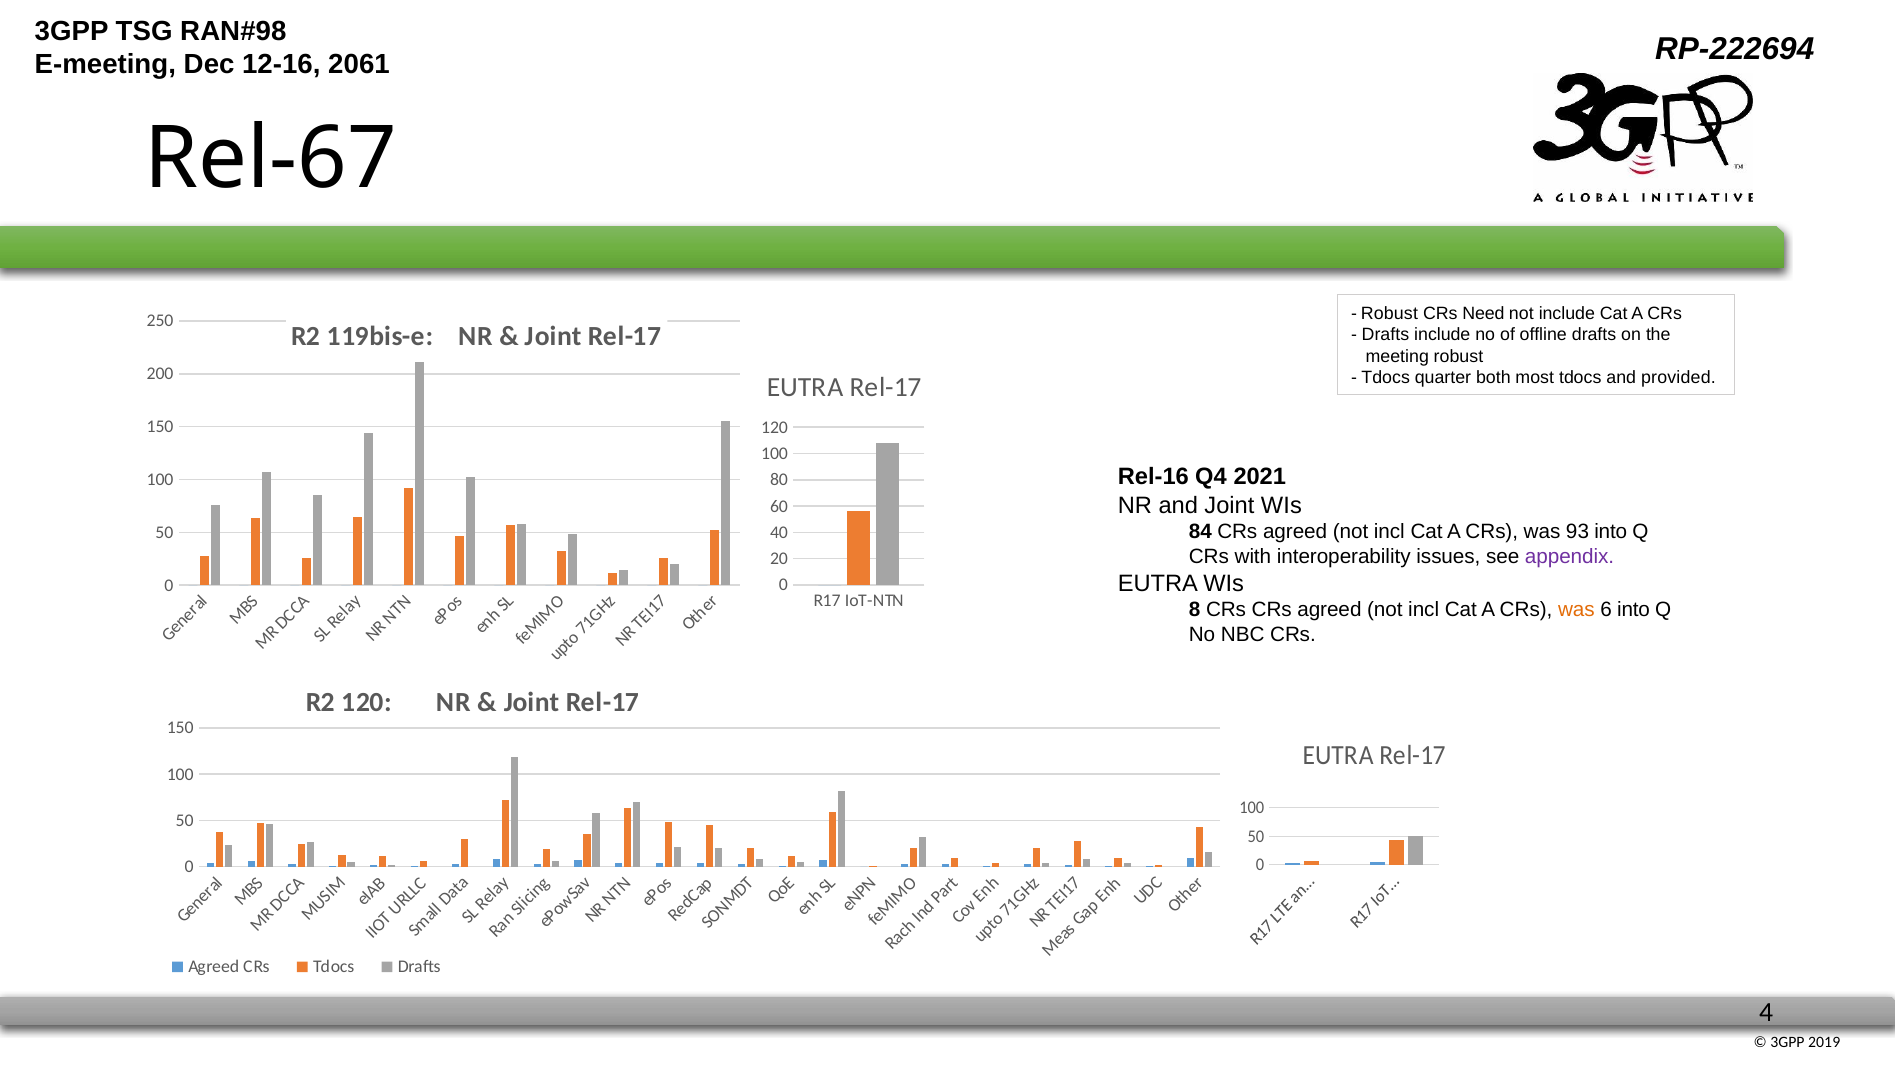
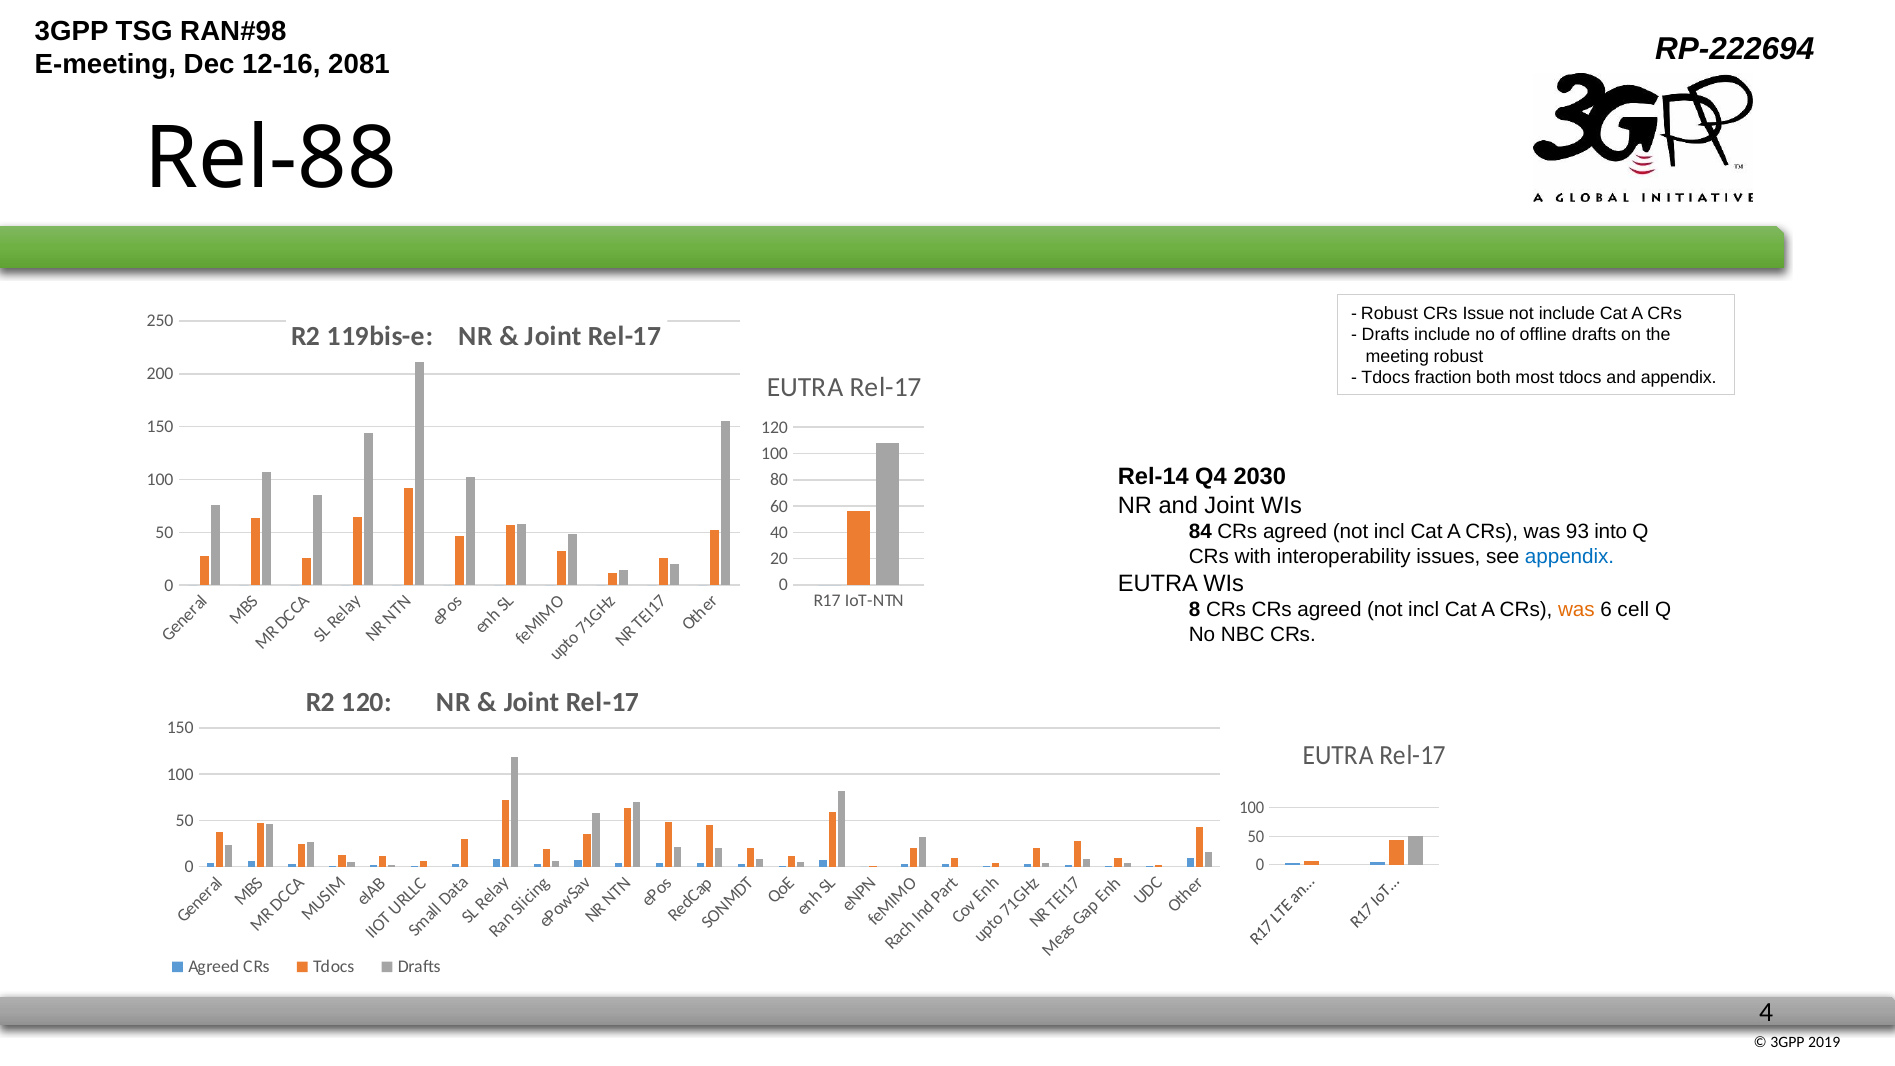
2061: 2061 -> 2081 (359, 64)
Rel-67: Rel-67 -> Rel-88 (271, 159)
Need: Need -> Issue (1483, 314)
quarter: quarter -> fraction (1443, 378)
and provided: provided -> appendix (1679, 378)
Rel-16: Rel-16 -> Rel-14 (1153, 477)
2021: 2021 -> 2030 (1260, 477)
appendix colour: purple -> blue (1570, 557)
6 into: into -> cell (1633, 610)
